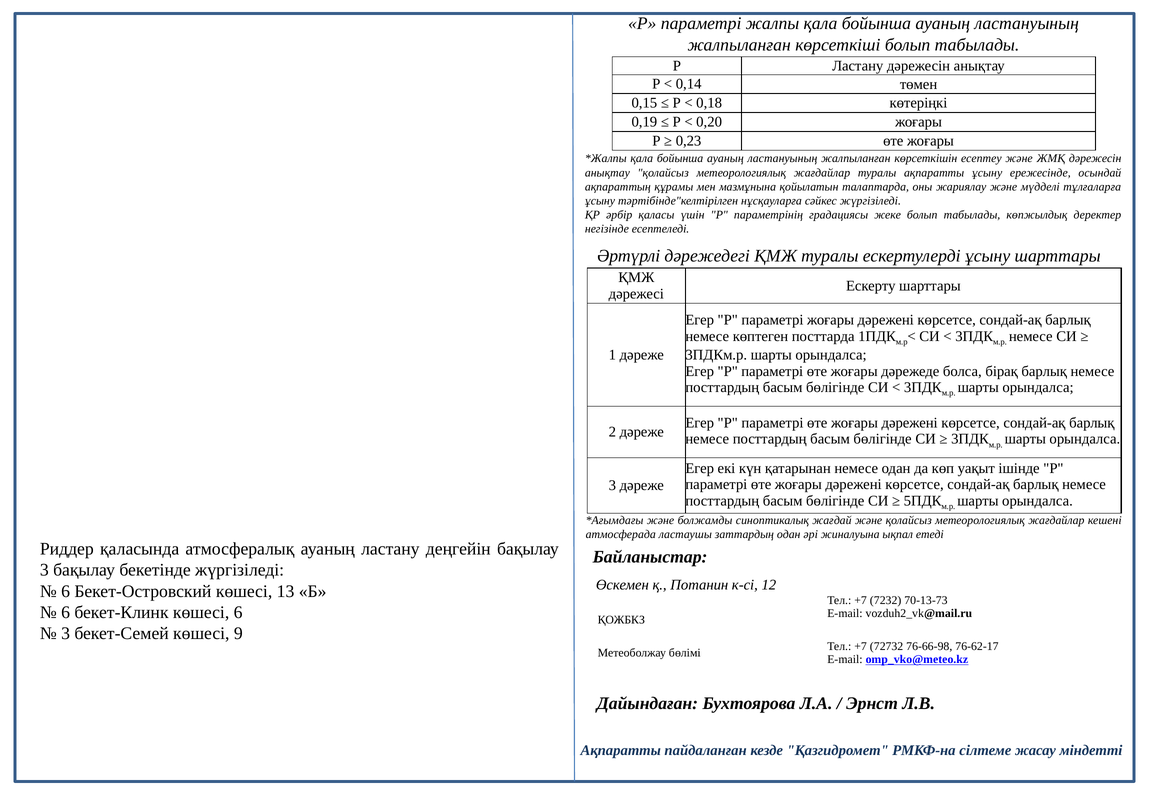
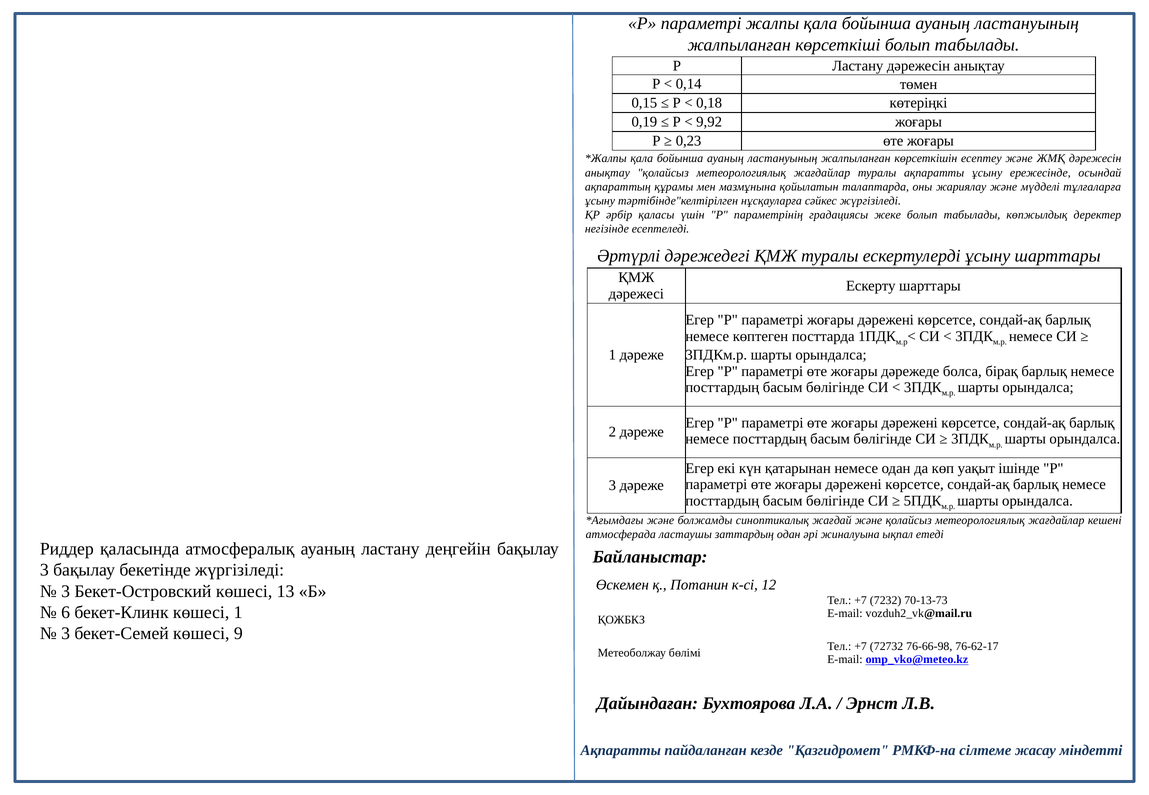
0,20: 0,20 -> 9,92 (709, 122)
6: 6 -> 3 (66, 592)
көшесі 6: 6 -> 1 (238, 613)
